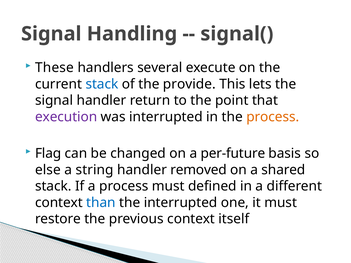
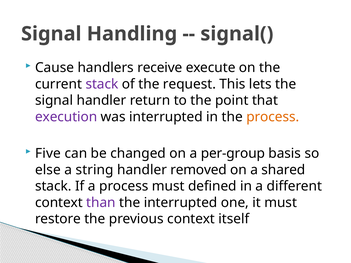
These: These -> Cause (55, 68)
several: several -> receive (160, 68)
stack colour: blue -> purple (102, 84)
provide: provide -> request (189, 84)
Flag: Flag -> Five (48, 154)
per-future: per-future -> per-group (233, 154)
than colour: blue -> purple (101, 203)
